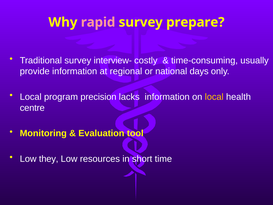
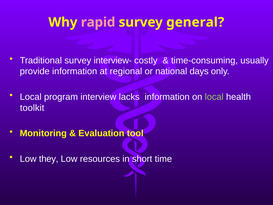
prepare: prepare -> general (195, 22)
precision: precision -> interview (98, 97)
local colour: yellow -> light green (214, 97)
centre: centre -> toolkit (32, 108)
